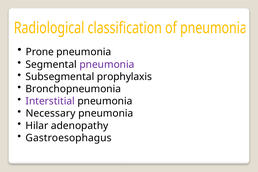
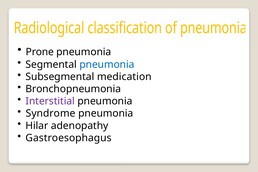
pneumonia colour: purple -> blue (107, 64)
prophylaxis: prophylaxis -> medication (124, 77)
Necessary: Necessary -> Syndrome (51, 113)
